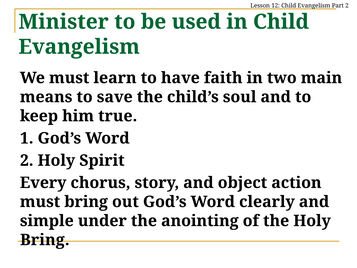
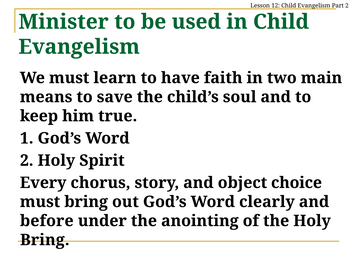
action: action -> choice (297, 183)
simple: simple -> before (47, 221)
